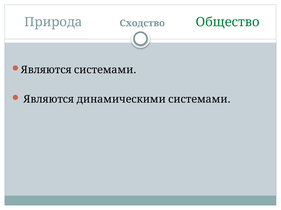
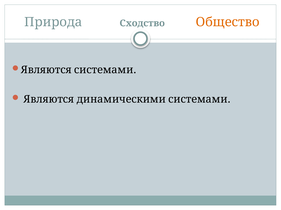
Общество colour: green -> orange (228, 22)
